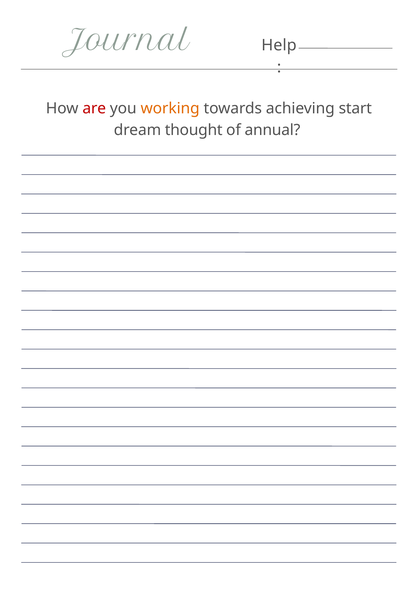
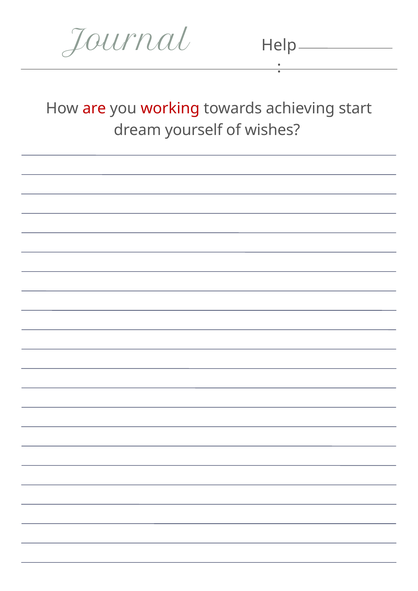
working colour: orange -> red (170, 108)
thought: thought -> yourself (194, 130)
annual: annual -> wishes (272, 130)
